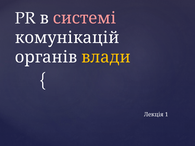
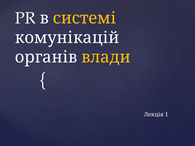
системі colour: pink -> yellow (85, 18)
